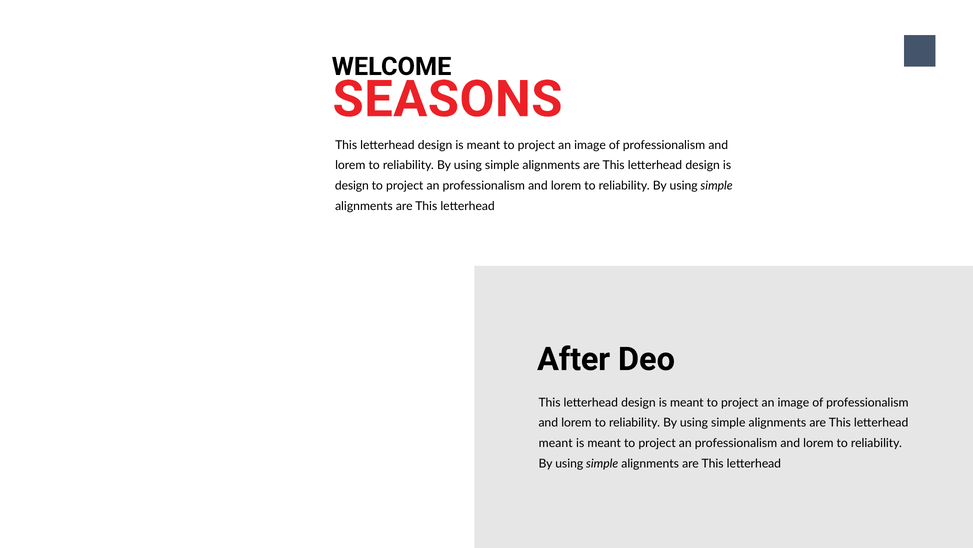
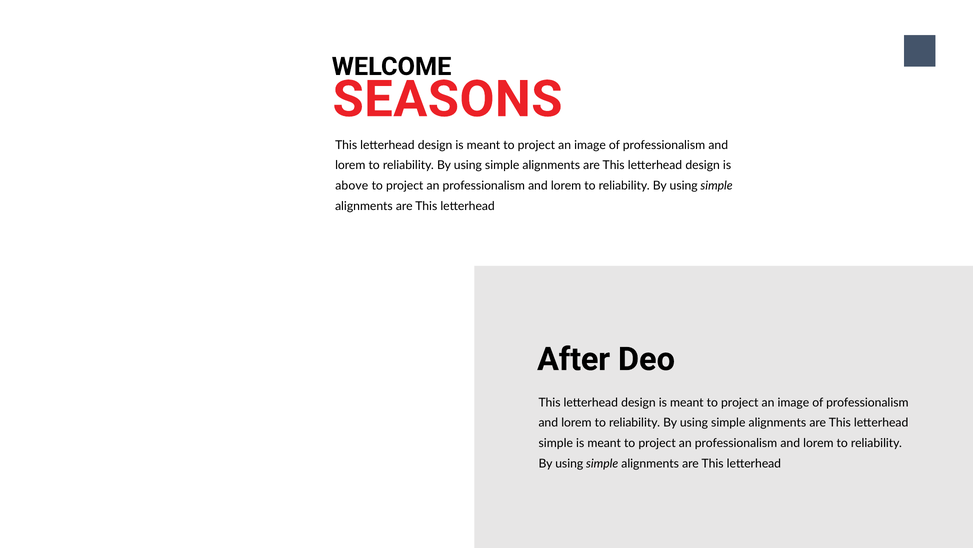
design: design -> above (352, 186)
meant: meant -> simple (556, 443)
